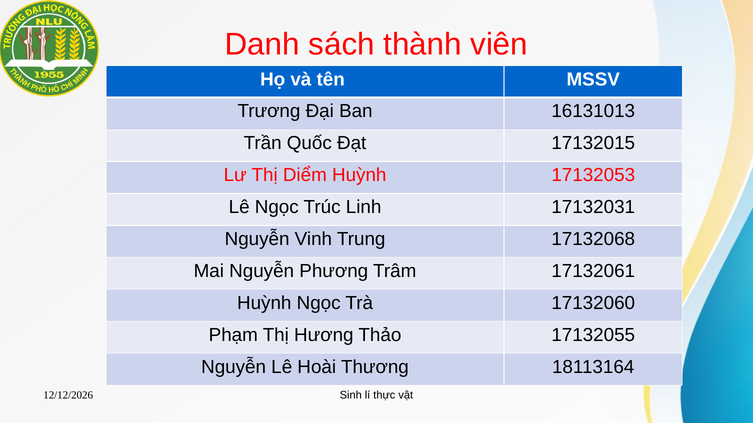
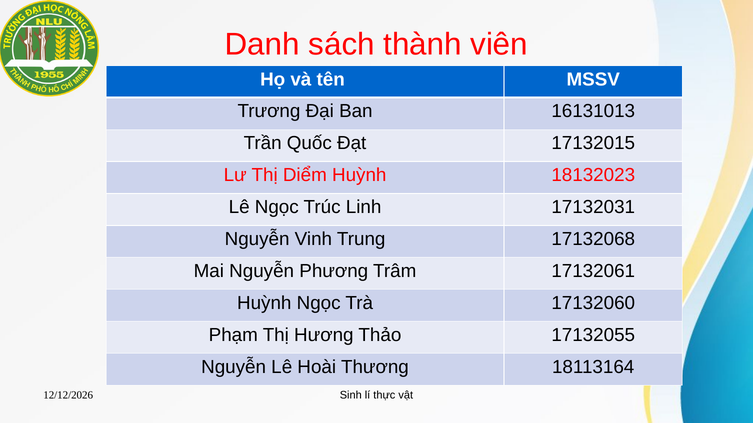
17132053: 17132053 -> 18132023 (593, 175)
